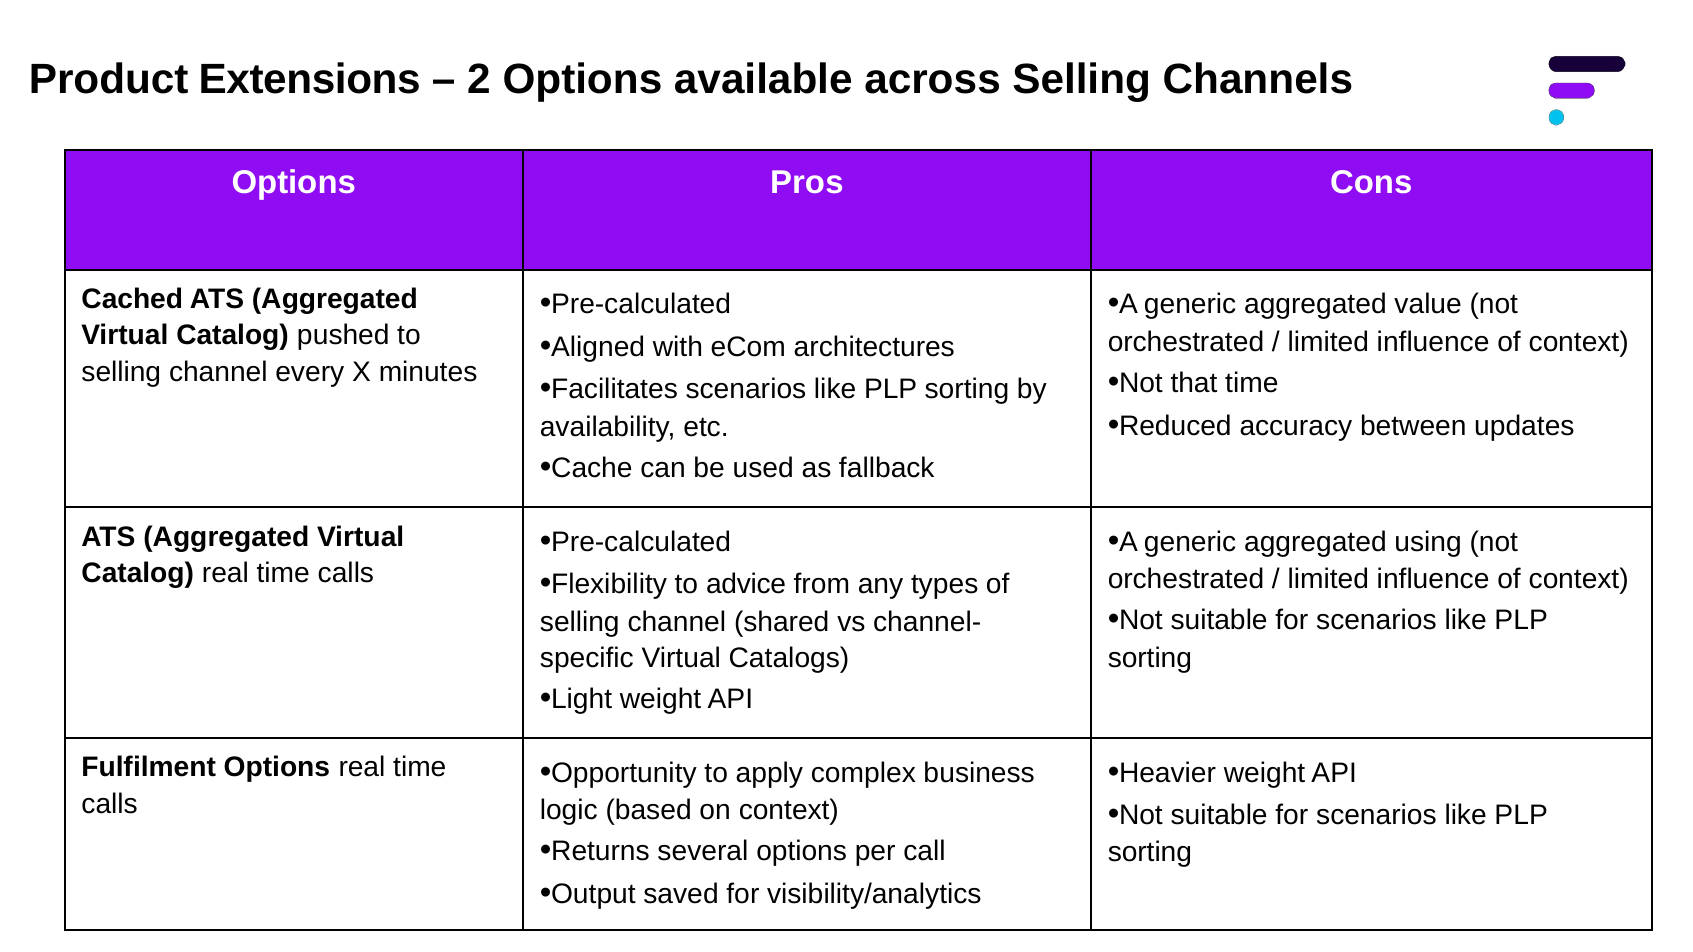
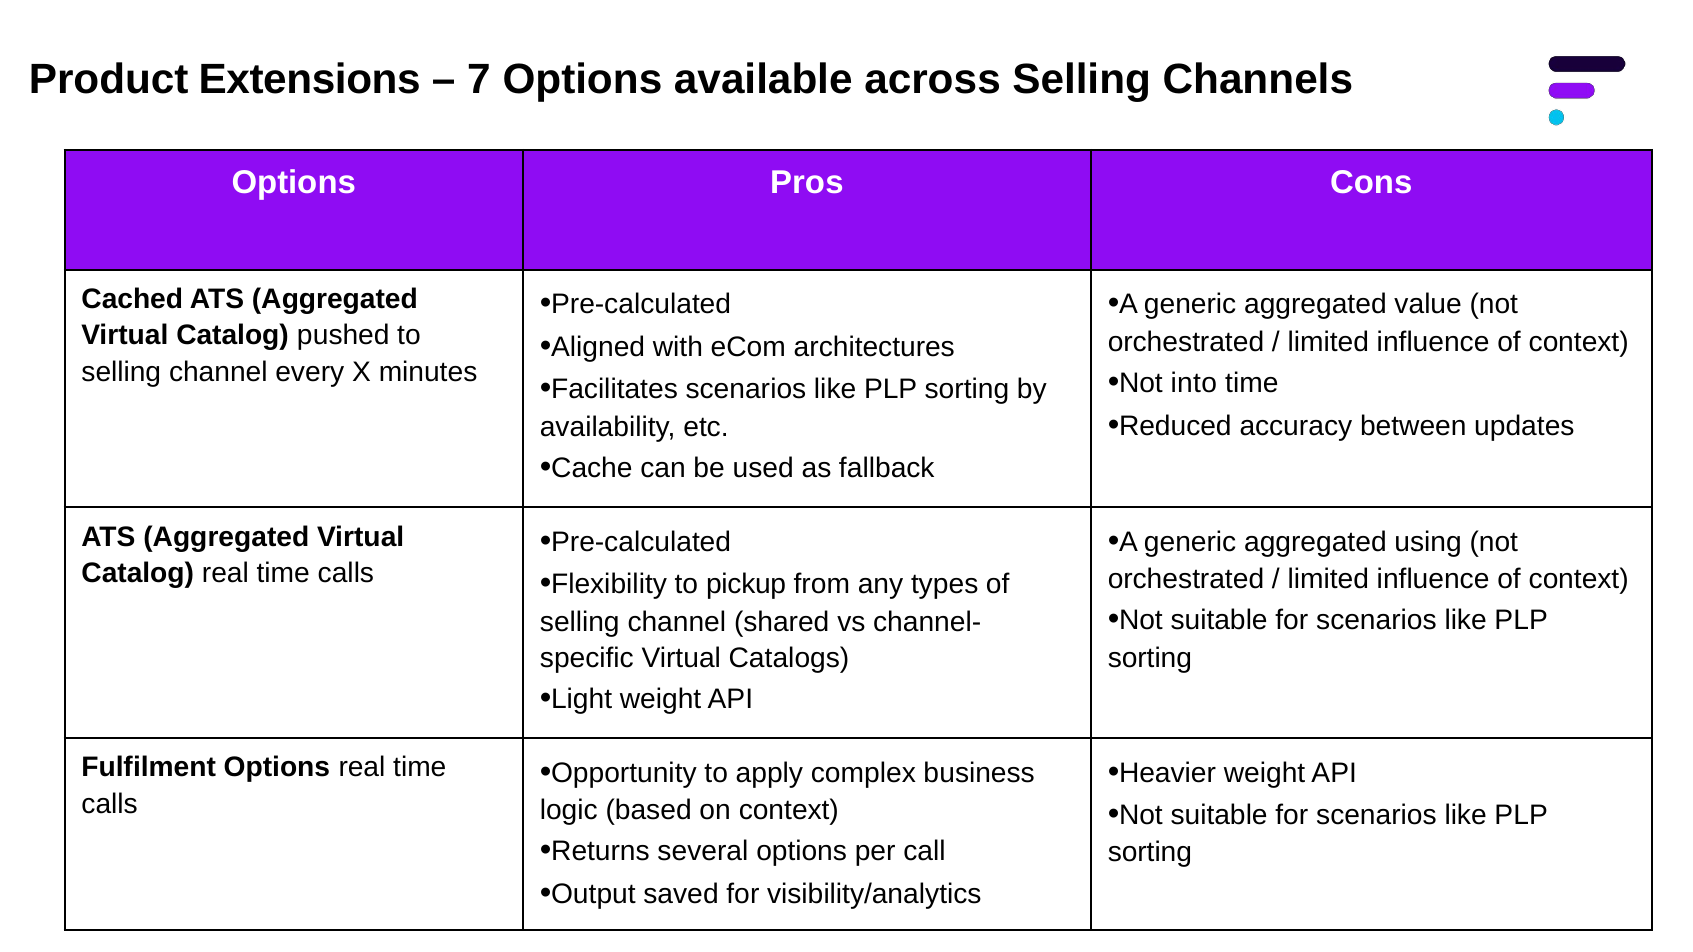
2: 2 -> 7 (479, 80)
that: that -> into (1194, 383)
advice: advice -> pickup (746, 585)
